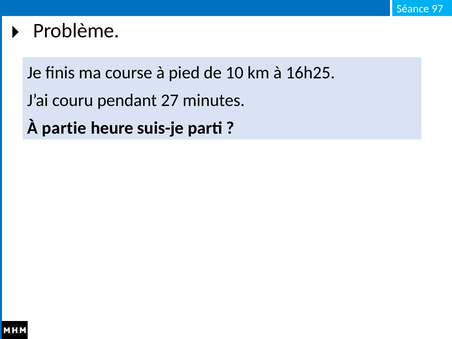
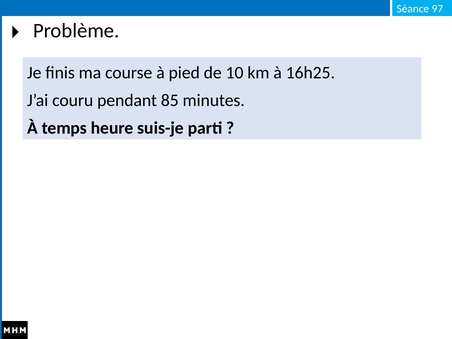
27: 27 -> 85 (170, 100)
partie: partie -> temps (64, 128)
